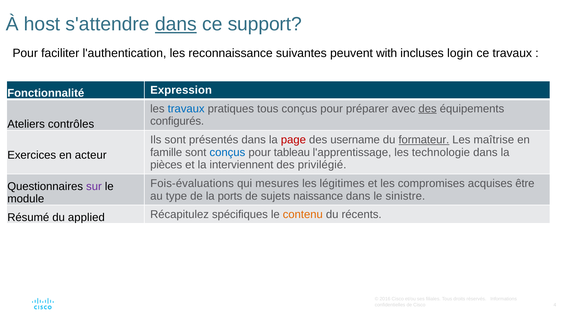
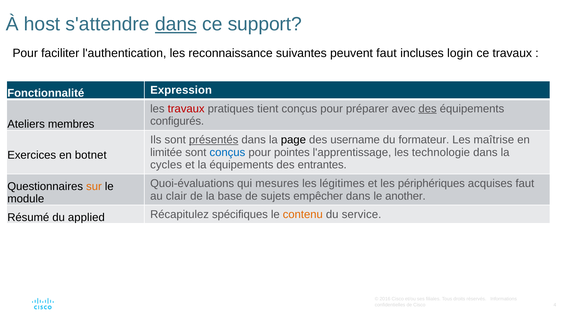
peuvent with: with -> faut (387, 53)
travaux colour: blue -> red (186, 109)
pratiques tous: tous -> tient (268, 109)
contrôles: contrôles -> membres (71, 124)
présentés underline: none -> present (214, 140)
page colour: red -> black (293, 140)
formateur underline: present -> none (424, 140)
famille: famille -> limitée (166, 152)
tableau: tableau -> pointes (292, 152)
acteur: acteur -> botnet (91, 155)
pièces: pièces -> cycles (166, 165)
la interviennent: interviennent -> équipements (242, 165)
privilégié: privilégié -> entrantes (322, 165)
Fois-évaluations: Fois-évaluations -> Quoi-évaluations (192, 183)
compromises: compromises -> périphériques (431, 183)
acquises être: être -> faut (525, 183)
sur colour: purple -> orange (94, 186)
type: type -> clair (176, 196)
ports: ports -> base (230, 196)
naissance: naissance -> empêcher (318, 196)
sinistre: sinistre -> another (405, 196)
récents: récents -> service (362, 215)
